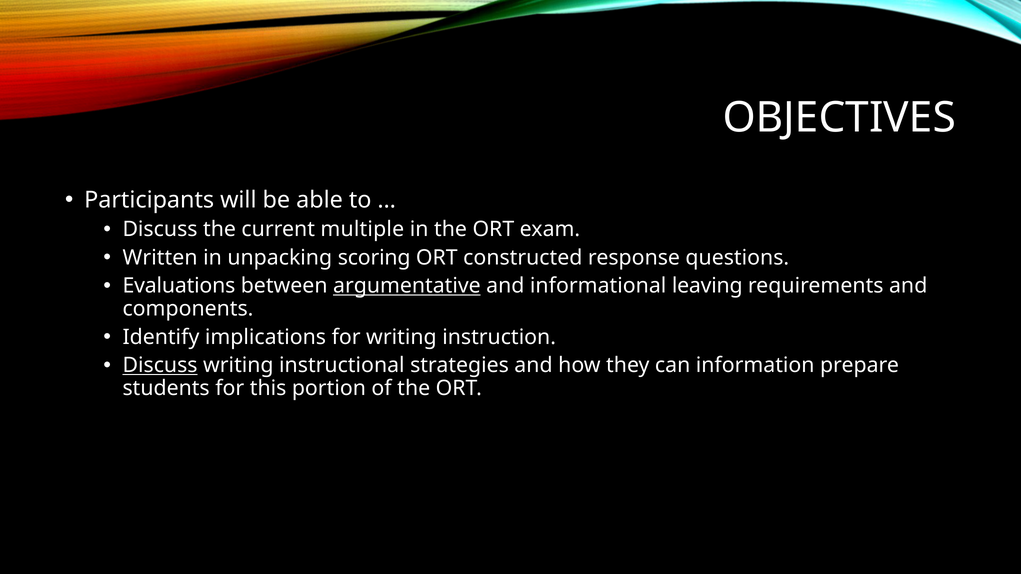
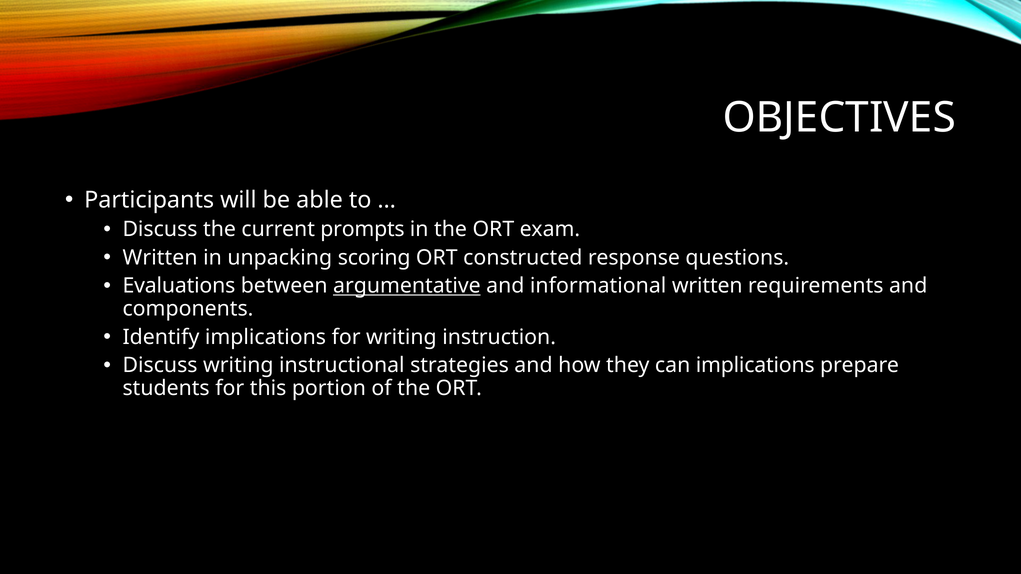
multiple: multiple -> prompts (363, 230)
informational leaving: leaving -> written (707, 286)
Discuss underline: present -> none (160, 366)
can information: information -> implications (755, 366)
